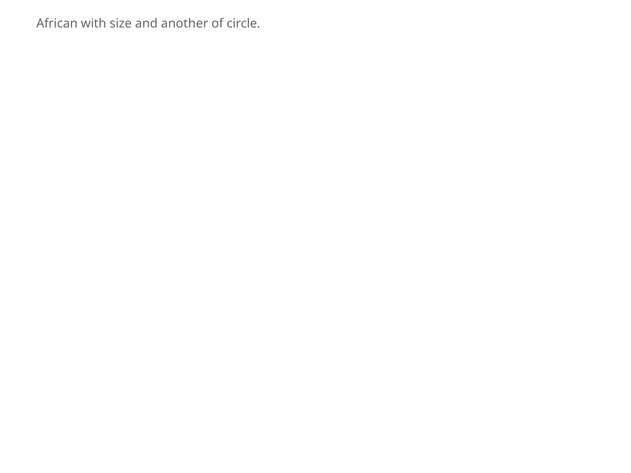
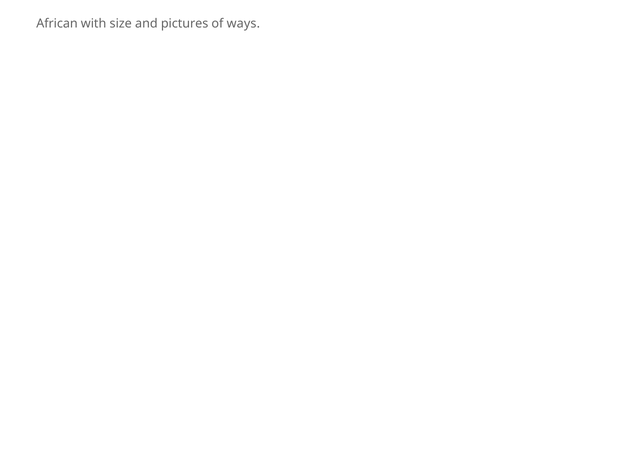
another: another -> pictures (185, 24)
circle: circle -> ways (243, 24)
